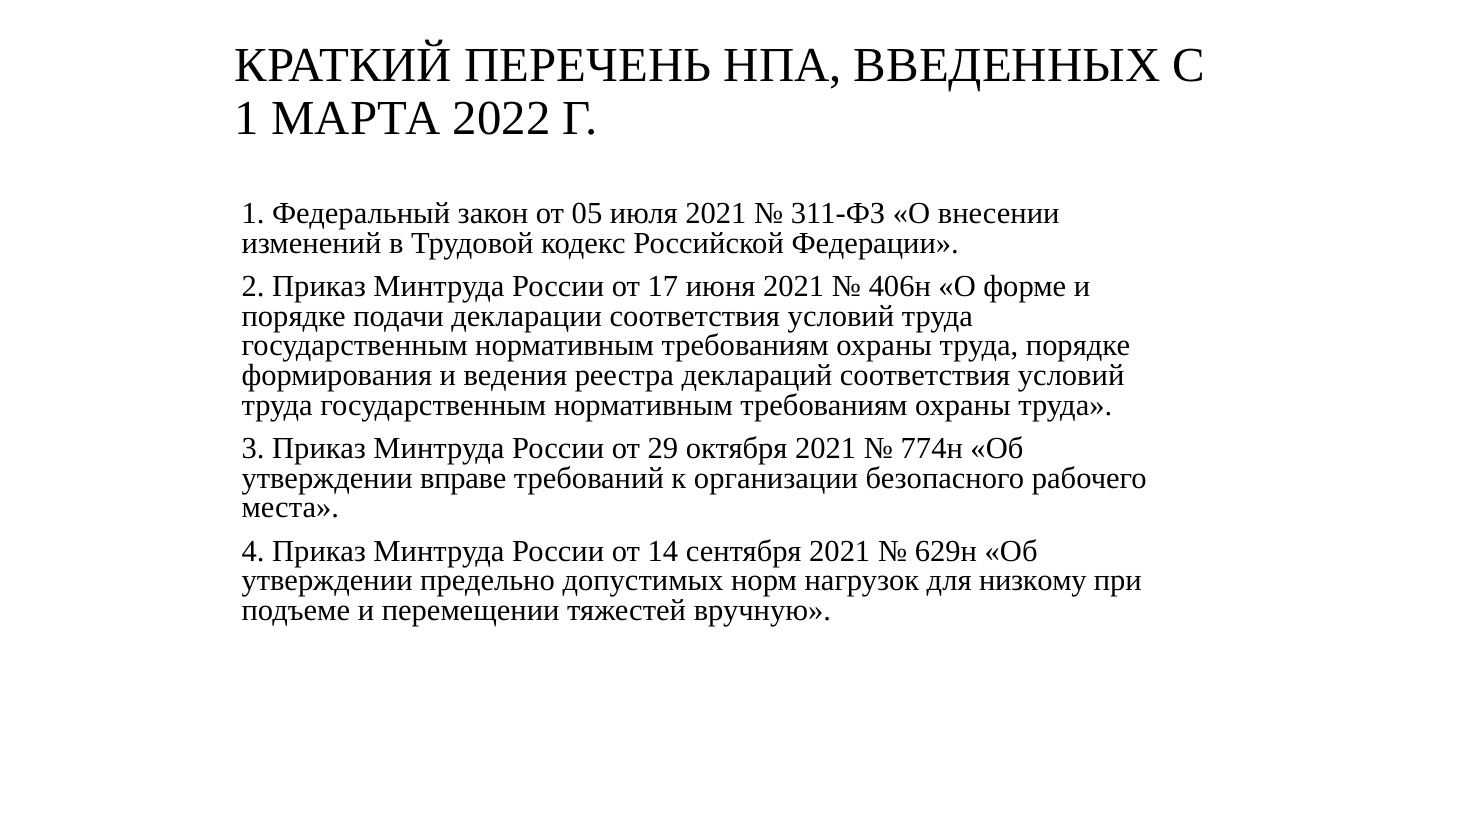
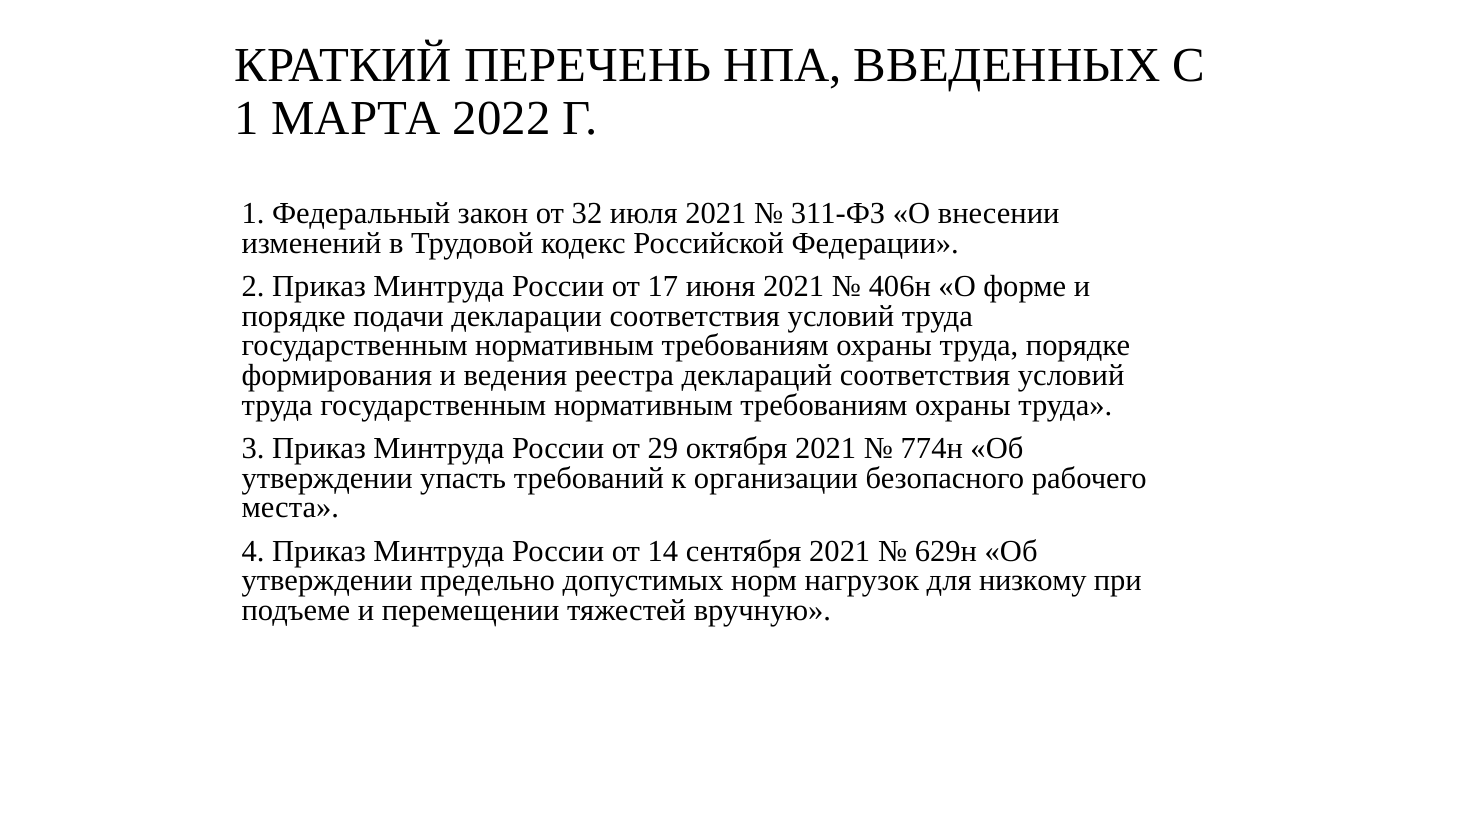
05: 05 -> 32 (587, 213)
вправе: вправе -> упасть (463, 478)
